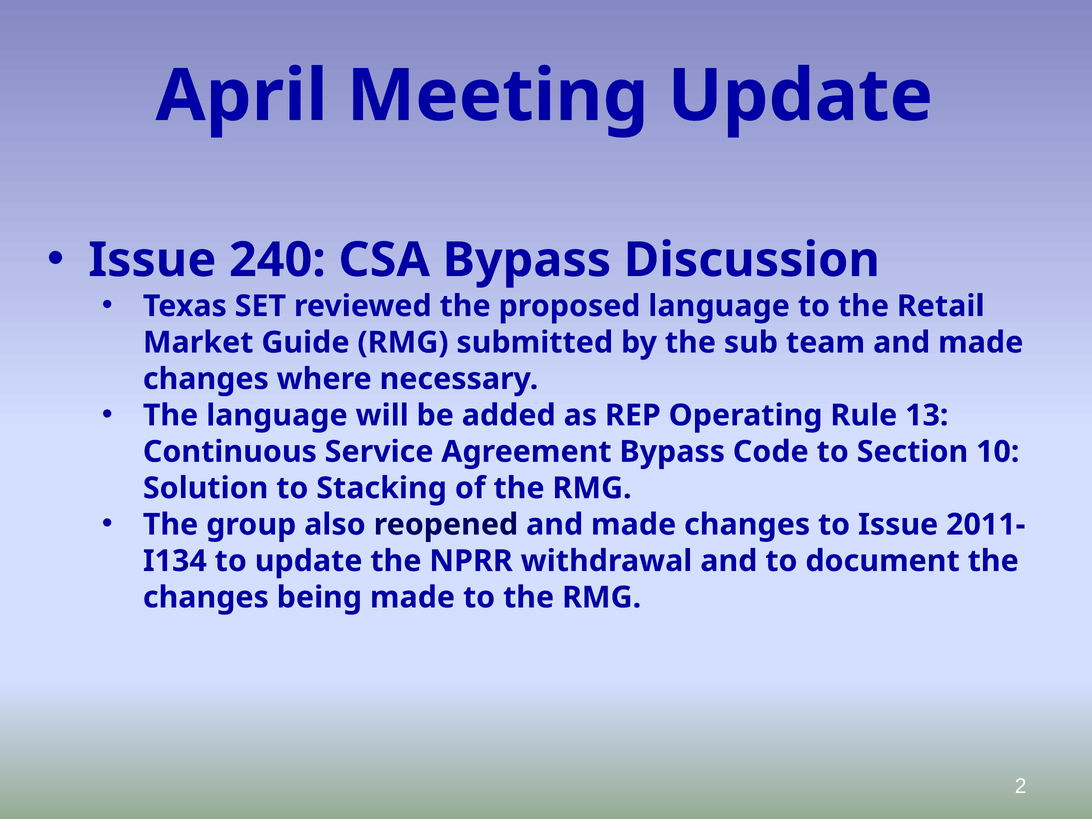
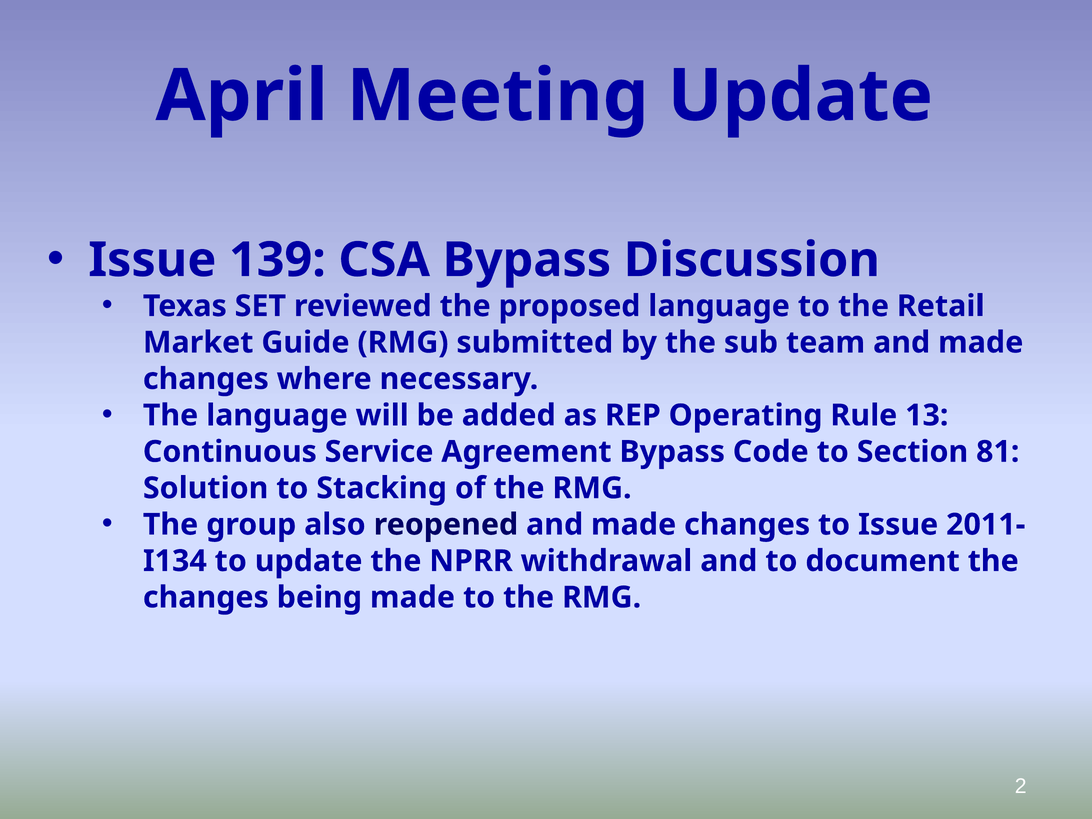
240: 240 -> 139 (277, 260)
10: 10 -> 81 (998, 452)
